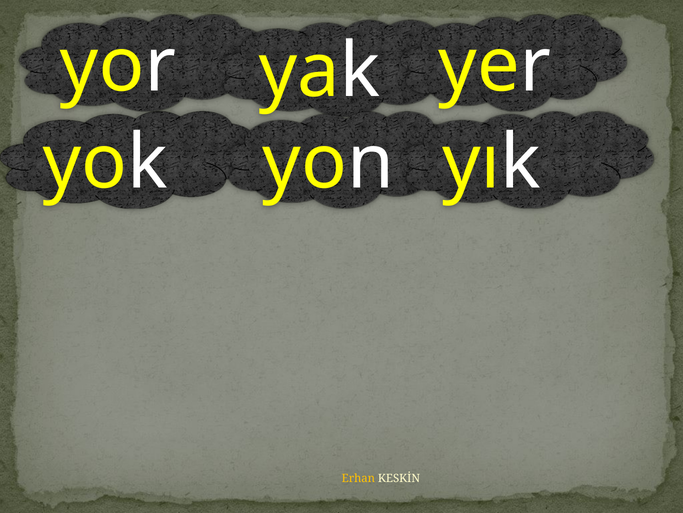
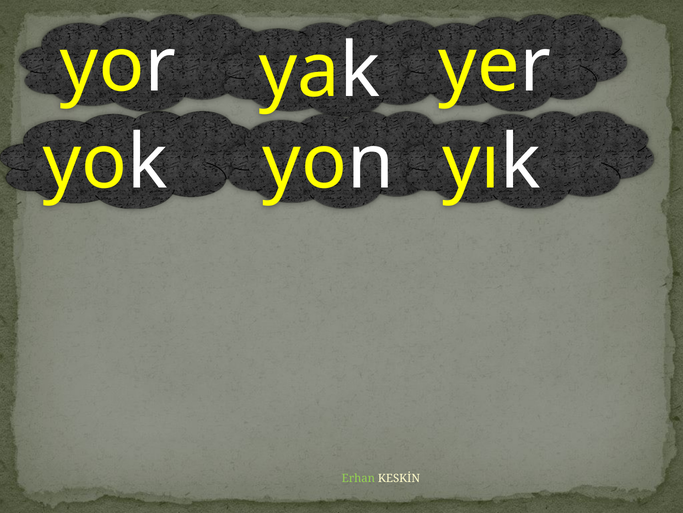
Erhan colour: yellow -> light green (358, 478)
